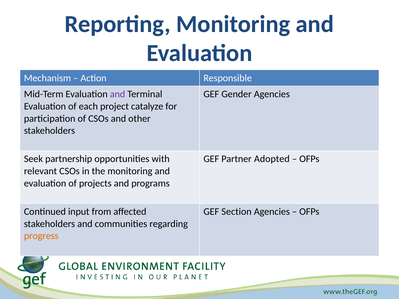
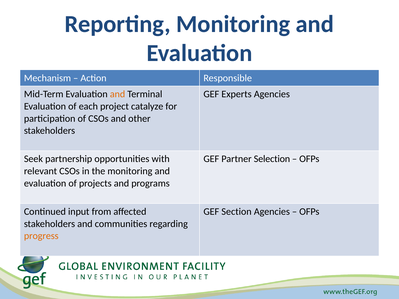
and colour: purple -> orange (118, 94)
Gender: Gender -> Experts (237, 94)
Adopted: Adopted -> Selection (272, 159)
